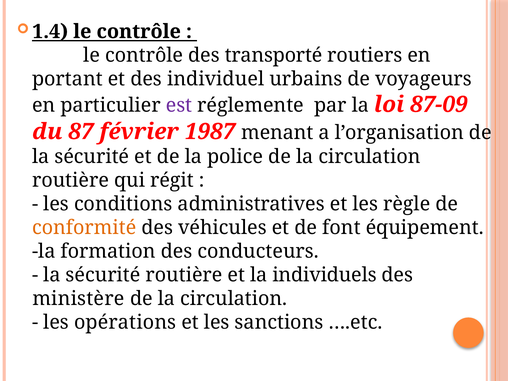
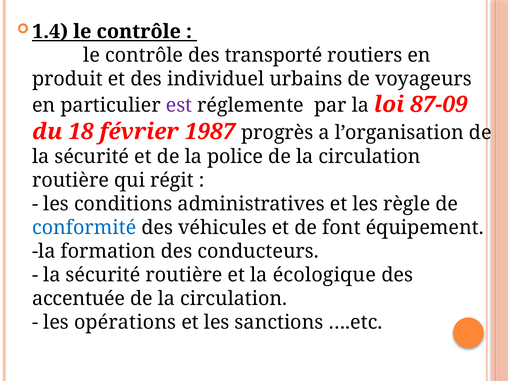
portant: portant -> produit (67, 79)
87: 87 -> 18 (81, 132)
menant: menant -> progrès (277, 133)
conformité colour: orange -> blue (84, 228)
individuels: individuels -> écologique (324, 275)
ministère: ministère -> accentuée (79, 299)
